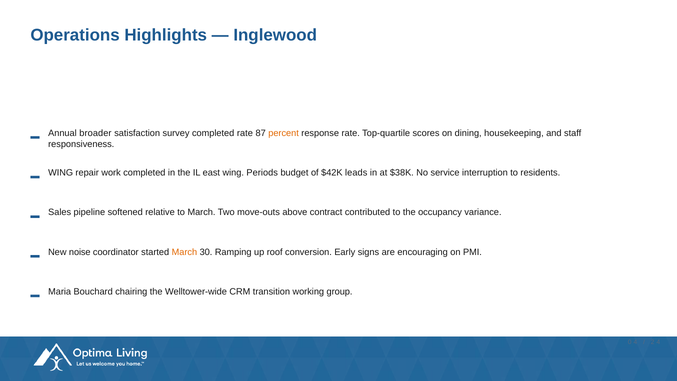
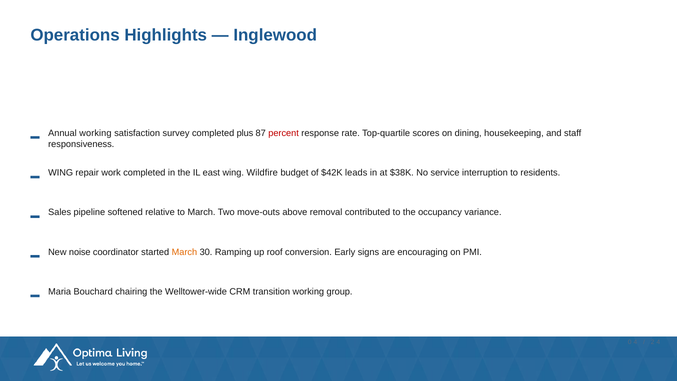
Annual broader: broader -> working (95, 133)
completed rate: rate -> plus (245, 133)
percent colour: orange -> red (284, 133)
Periods: Periods -> Wildfire (262, 173)
contract: contract -> removal (326, 212)
